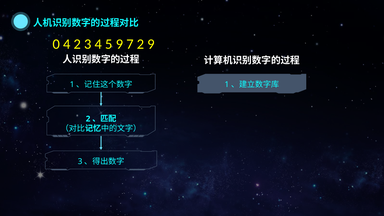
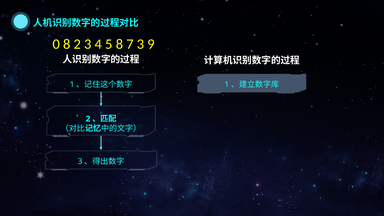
0 4: 4 -> 8 (67, 44)
5 9: 9 -> 8 (119, 44)
7 2: 2 -> 3 (140, 44)
